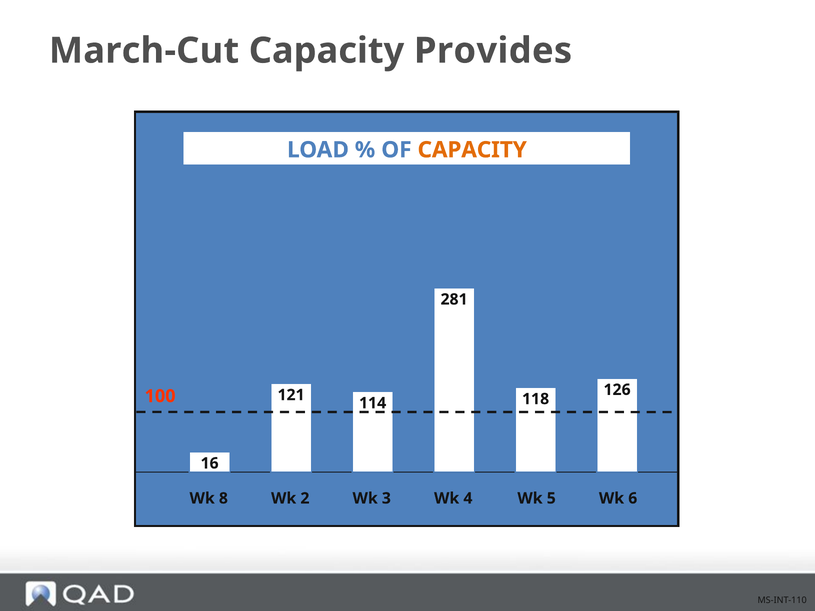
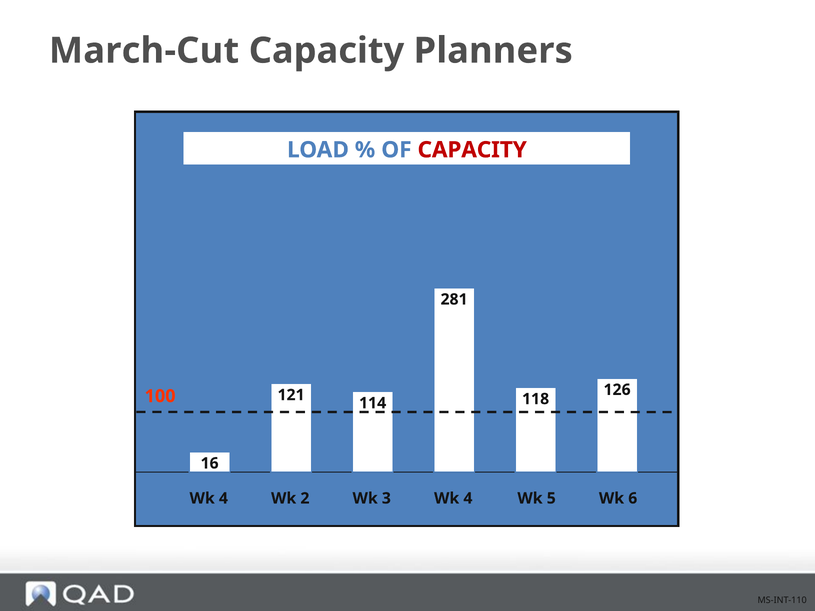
Provides: Provides -> Planners (493, 51)
CAPACITY colour: orange -> red (472, 150)
8: 8 -> 4 (223, 499)
